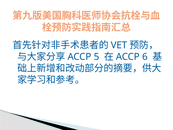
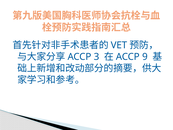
5: 5 -> 3 (97, 57)
6: 6 -> 9 (145, 57)
